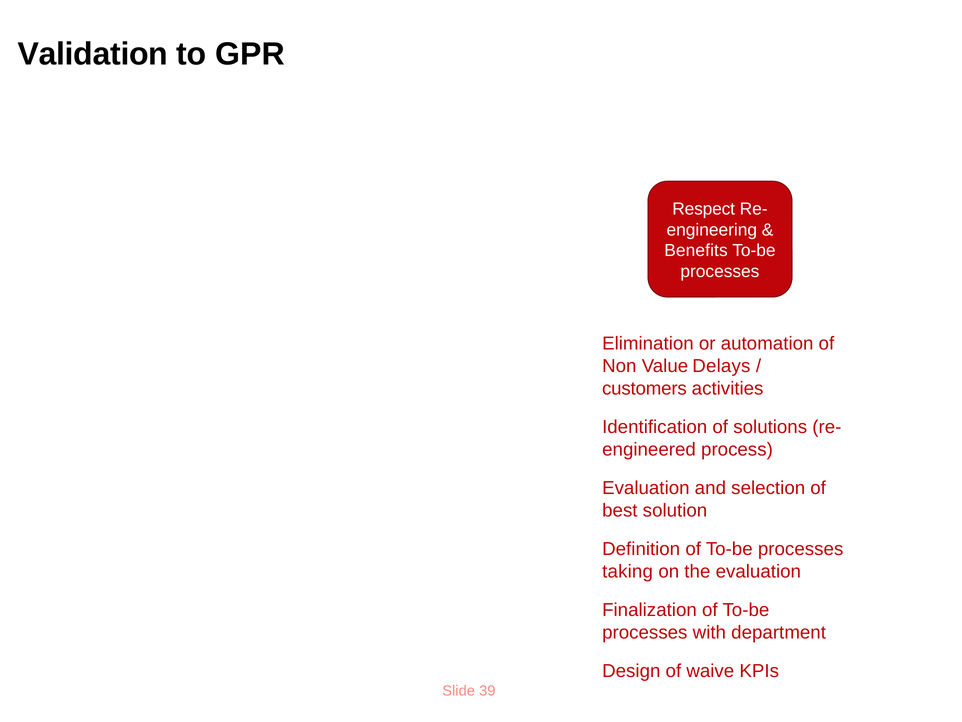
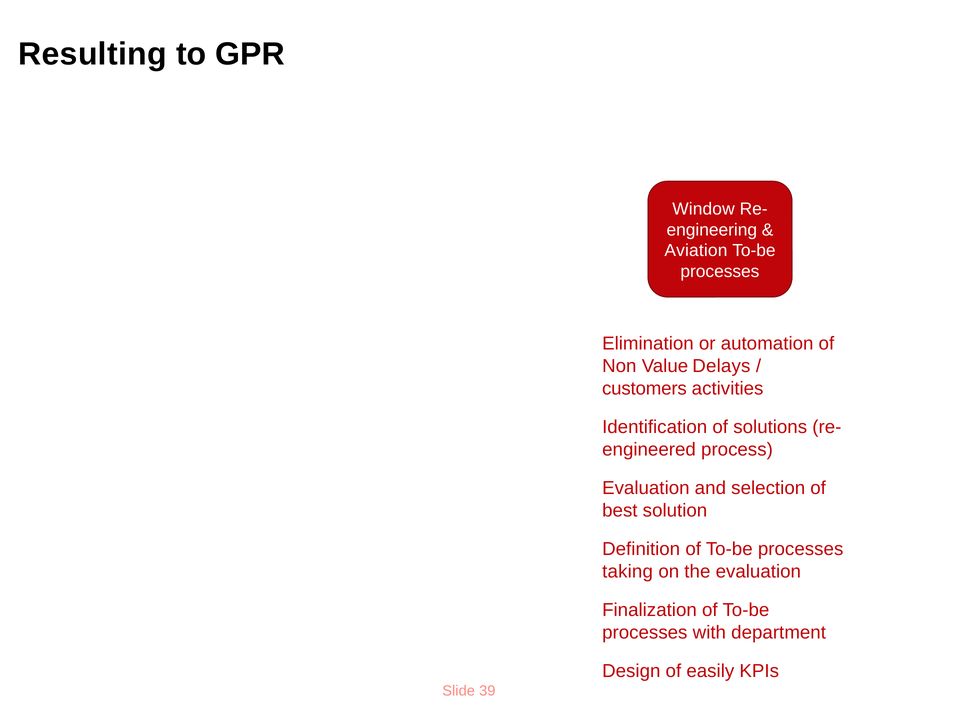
Validation: Validation -> Resulting (93, 54)
Respect: Respect -> Window (703, 209)
Benefits: Benefits -> Aviation (696, 251)
waive: waive -> easily (710, 671)
